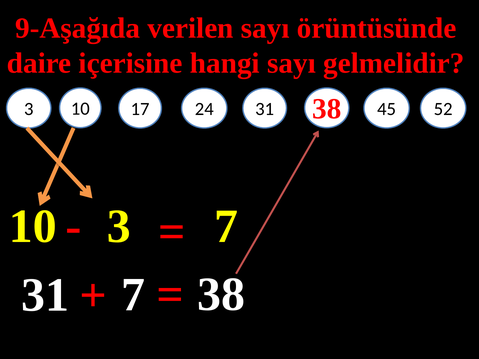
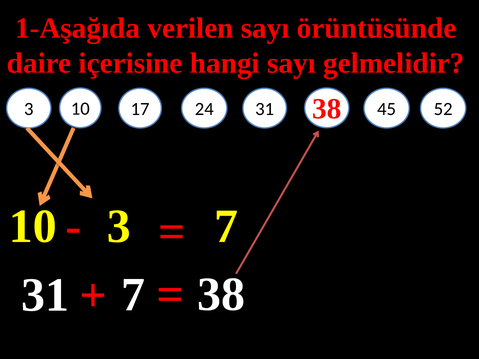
9-Aşağıda: 9-Aşağıda -> 1-Aşağıda (78, 28)
